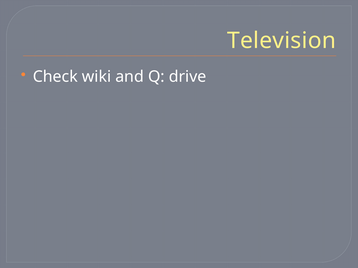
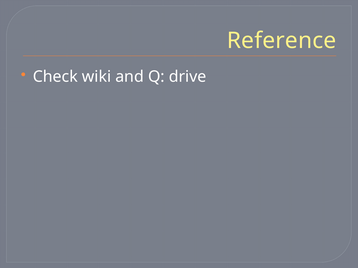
Television: Television -> Reference (282, 41)
